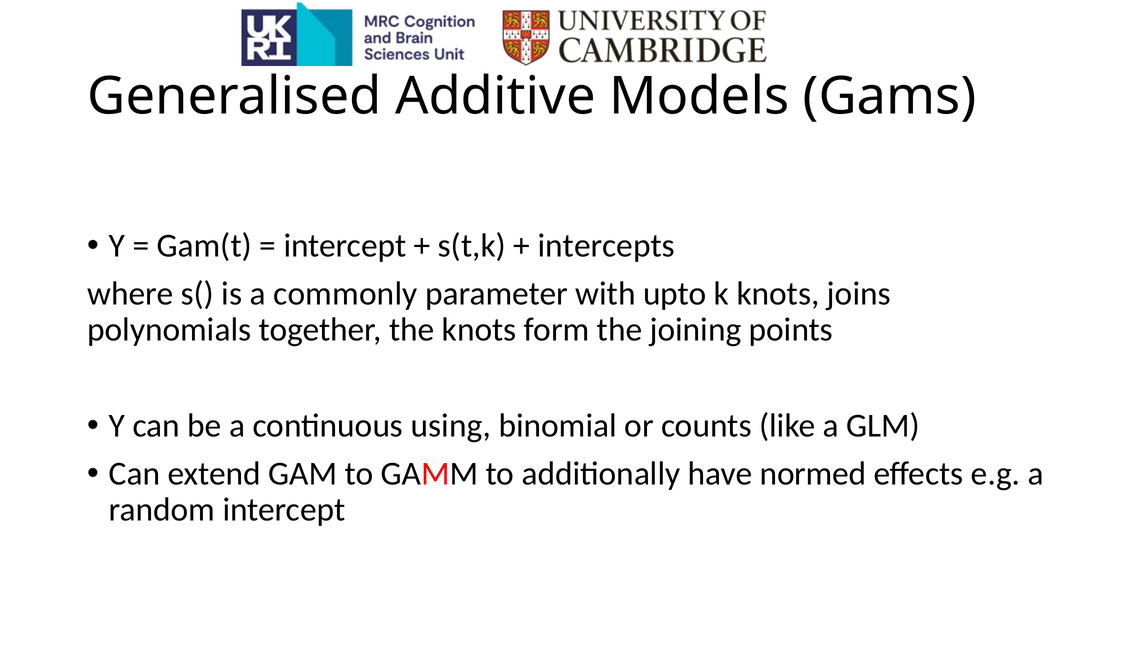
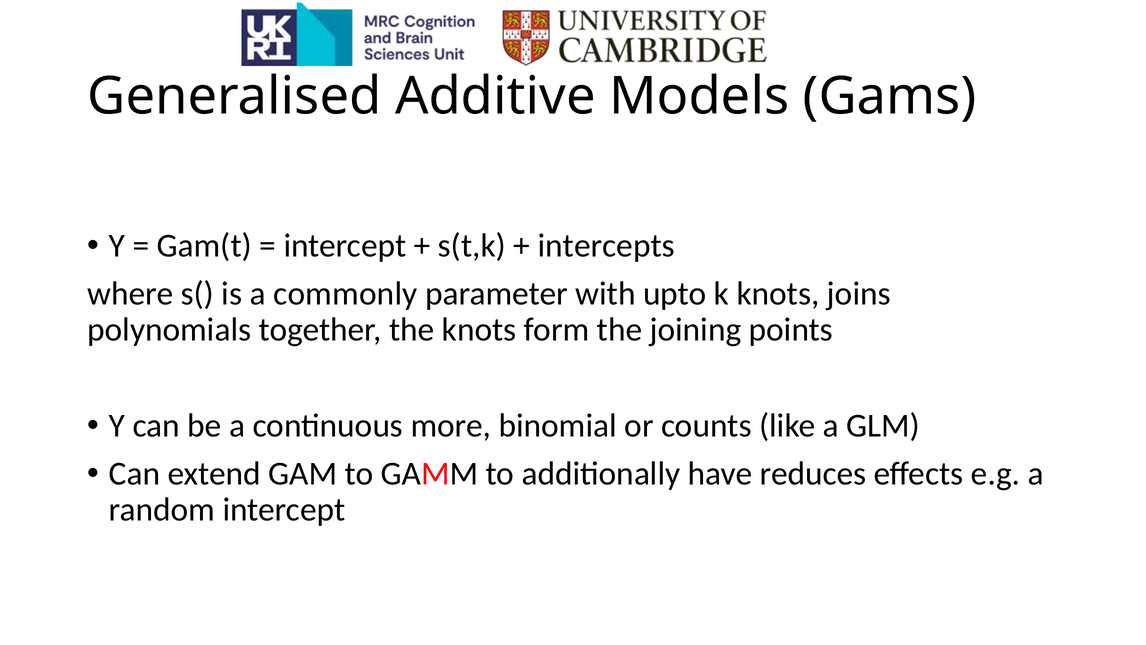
using: using -> more (451, 426)
normed: normed -> reduces (813, 474)
